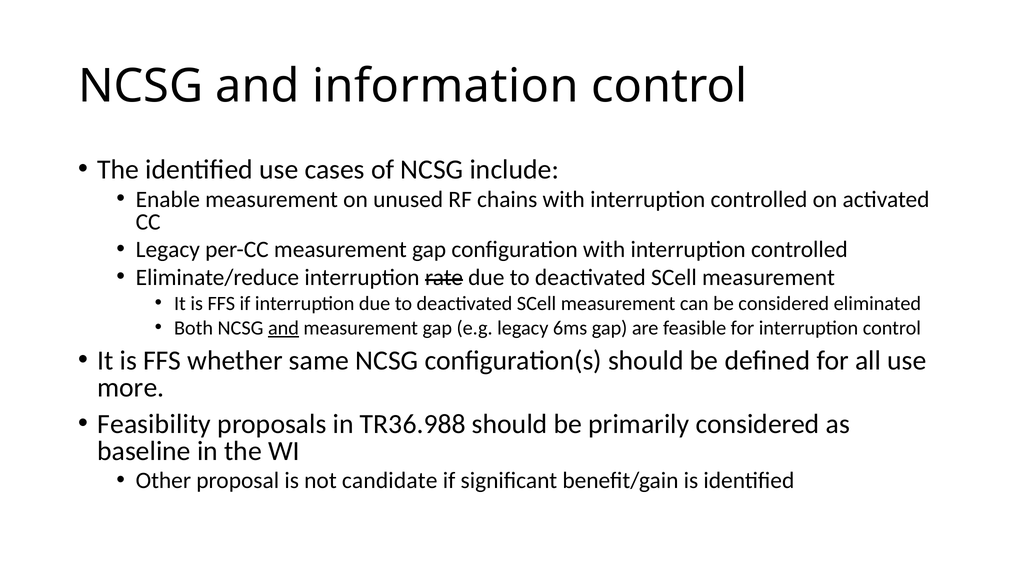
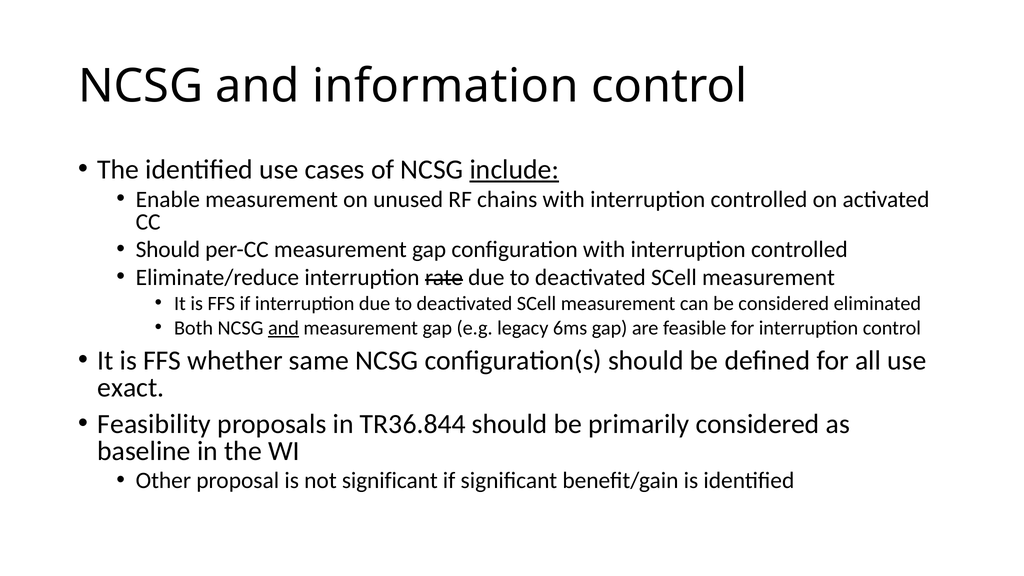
include underline: none -> present (514, 170)
Legacy: Legacy -> Should (168, 250)
more: more -> exact (131, 387)
TR36.988: TR36.988 -> TR36.844 (413, 424)
not candidate: candidate -> significant (390, 481)
